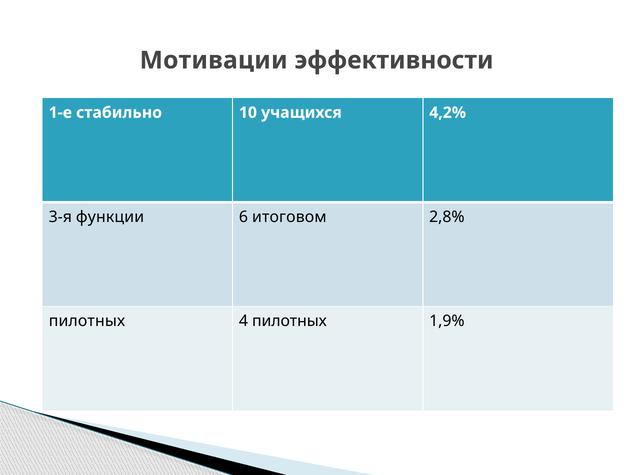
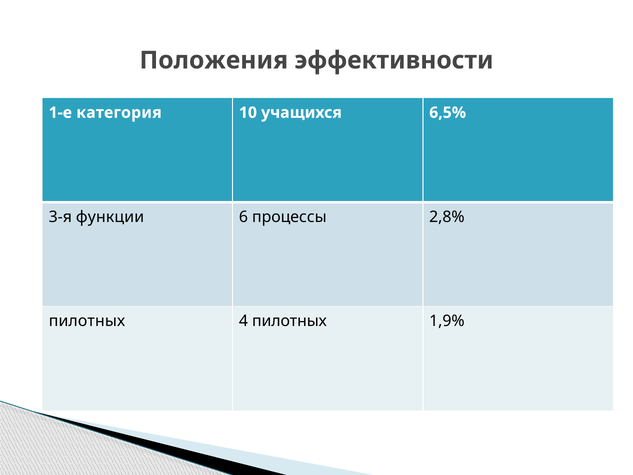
Мотивации: Мотивации -> Положения (214, 60)
стабильно: стабильно -> категория (119, 113)
4,2%: 4,2% -> 6,5% (448, 113)
итоговом: итоговом -> процессы (289, 217)
